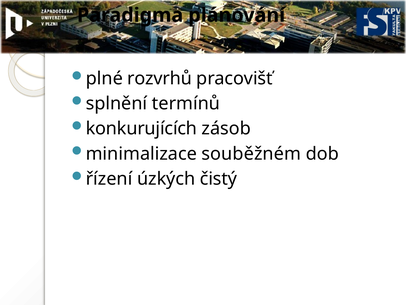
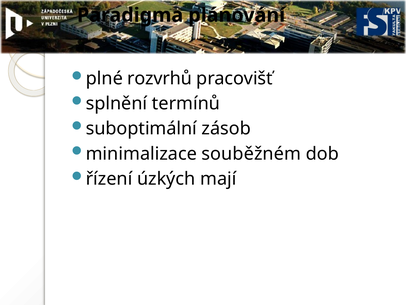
konkurujících: konkurujících -> suboptimální (141, 128)
čistý: čistý -> mají (218, 179)
